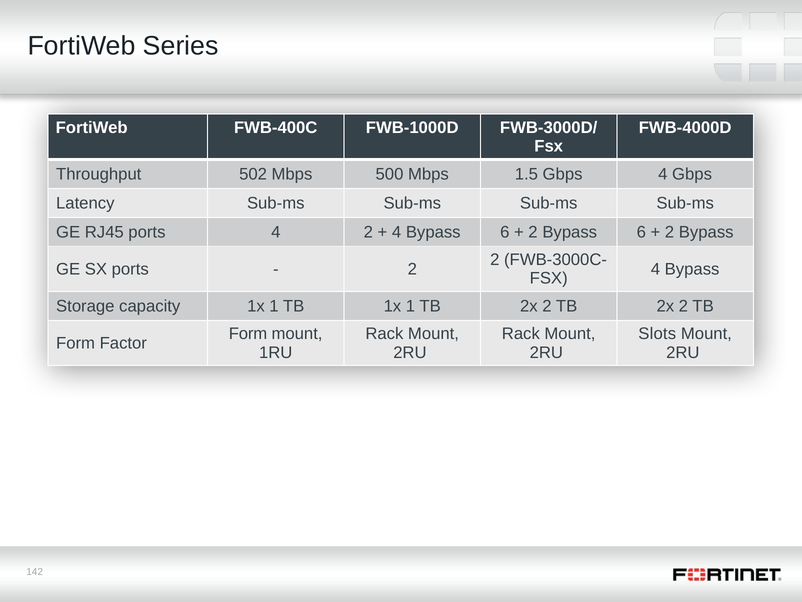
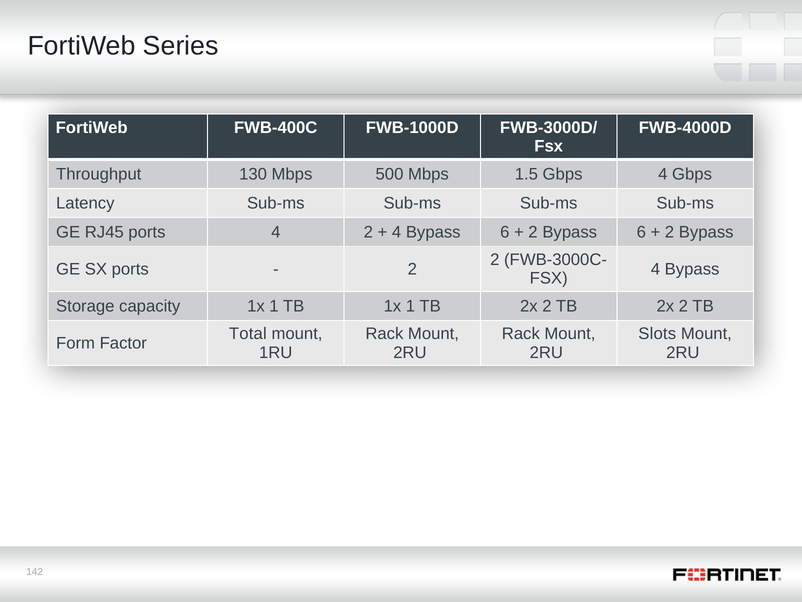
502: 502 -> 130 (253, 174)
Form: Form -> Total (248, 334)
